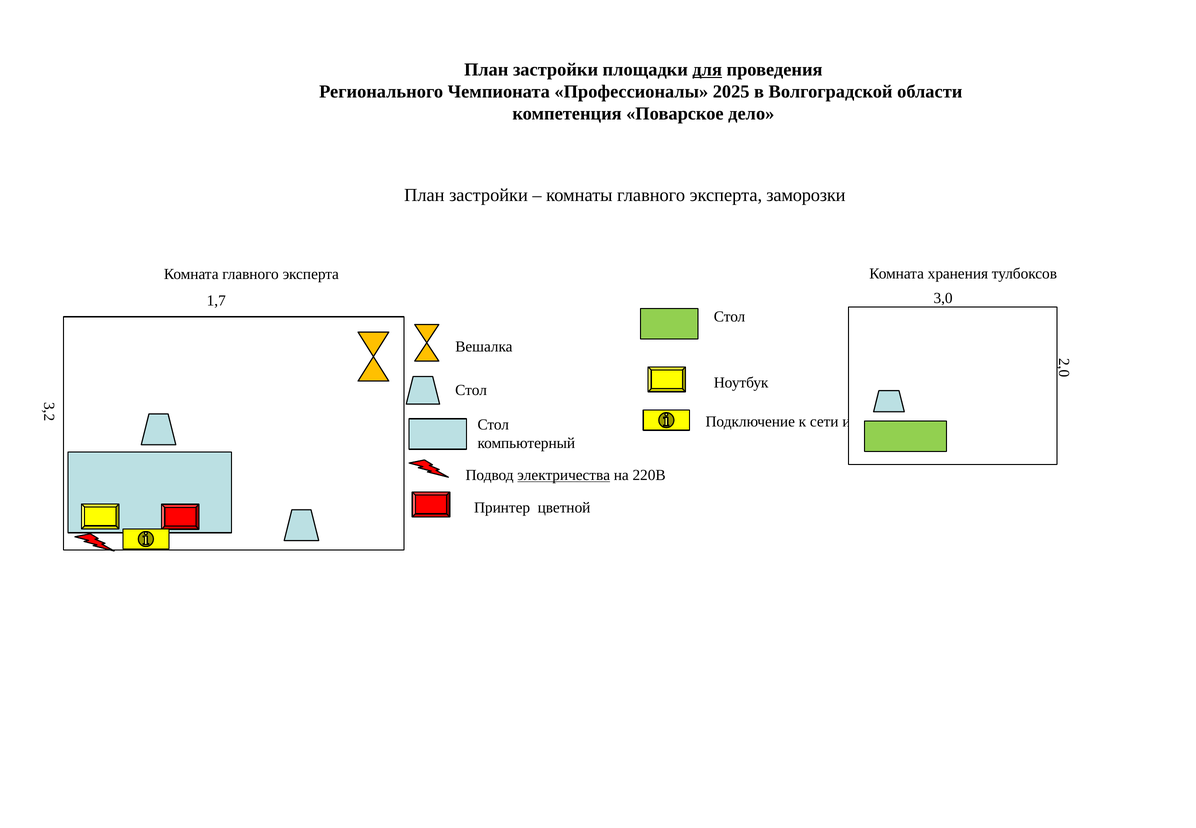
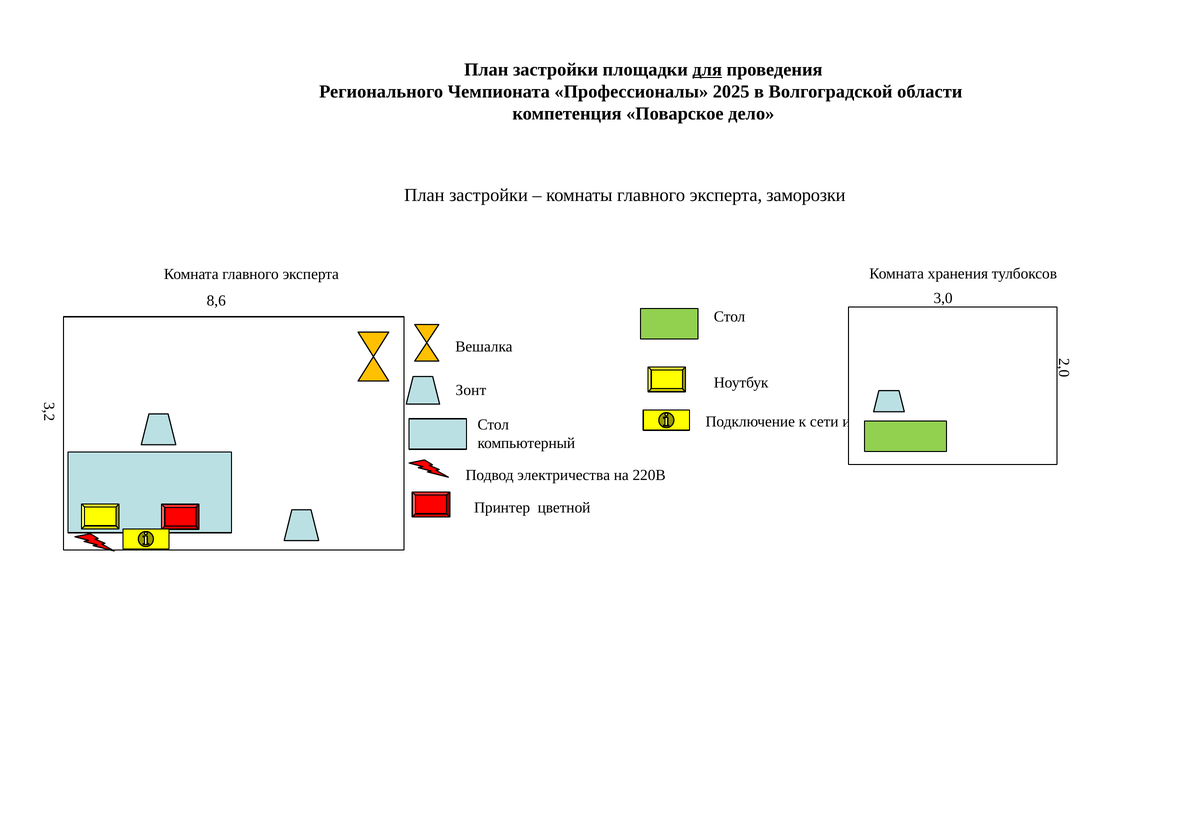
1,7: 1,7 -> 8,6 (216, 301)
Стол: Стол -> Зонт (471, 390)
электричества underline: present -> none (564, 475)
